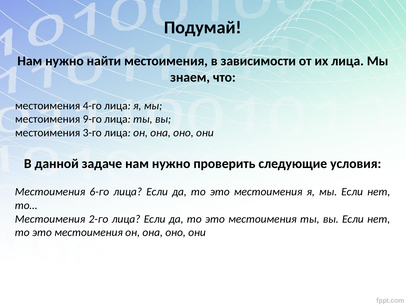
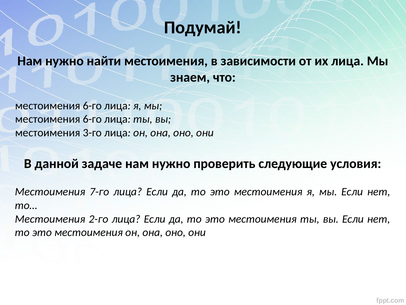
4-го: 4-го -> 6-го (92, 105)
9-го: 9-го -> 6-го (92, 119)
6-го: 6-го -> 7-го (99, 192)
